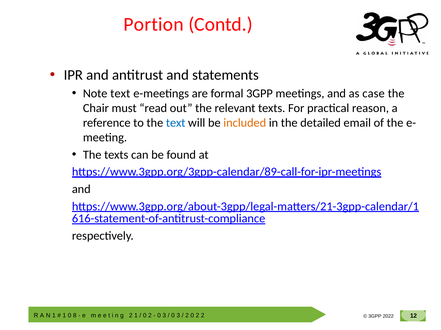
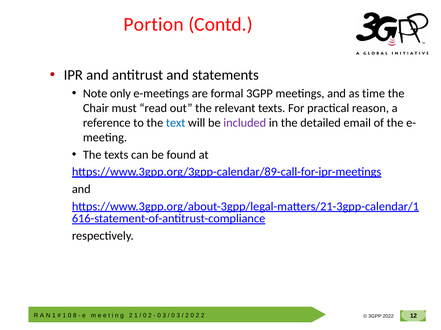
Note text: text -> only (120, 94)
case: case -> time (374, 94)
included colour: orange -> purple (245, 123)
